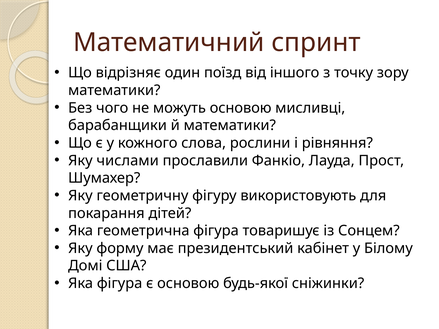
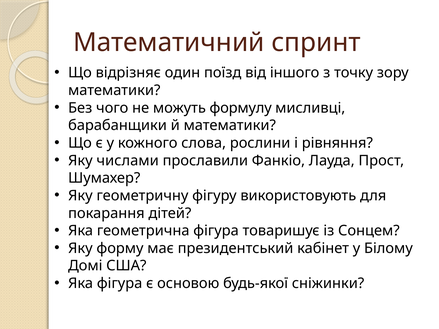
можуть основою: основою -> формулу (241, 108)
